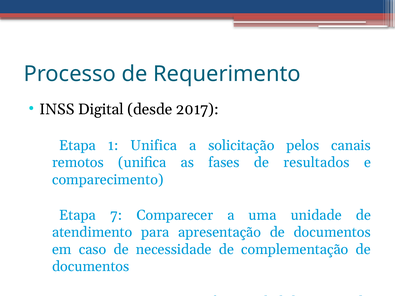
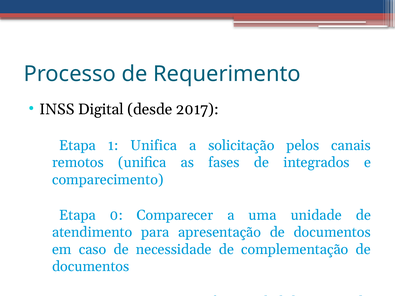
resultados: resultados -> integrados (317, 163)
7: 7 -> 0 (116, 215)
